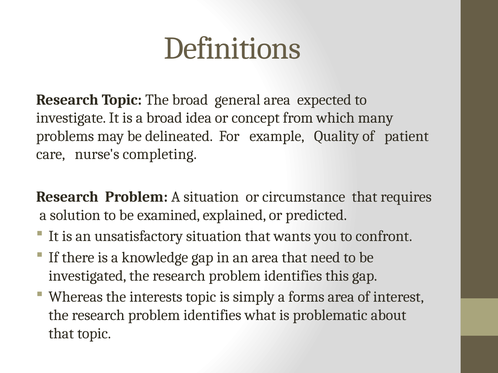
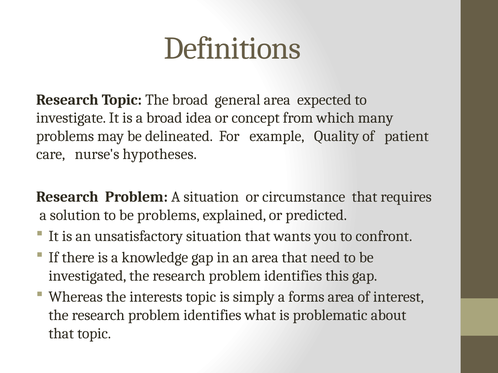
completing: completing -> hypotheses (160, 155)
be examined: examined -> problems (168, 215)
